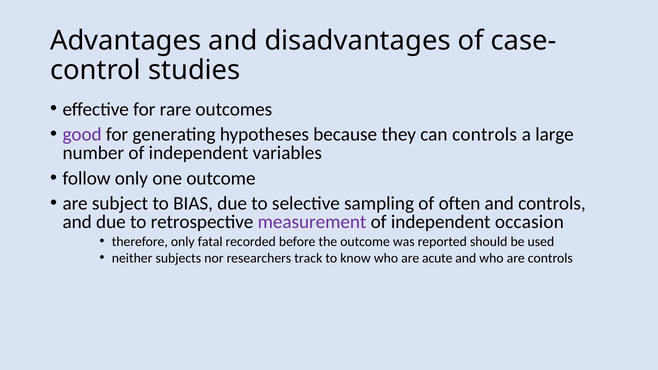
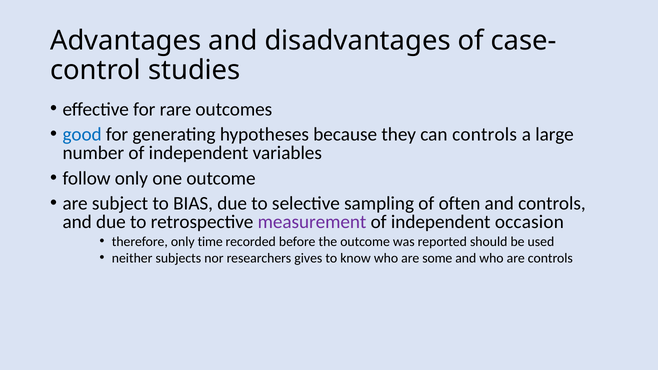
good colour: purple -> blue (82, 135)
fatal: fatal -> time (210, 242)
track: track -> gives (308, 258)
acute: acute -> some (437, 258)
